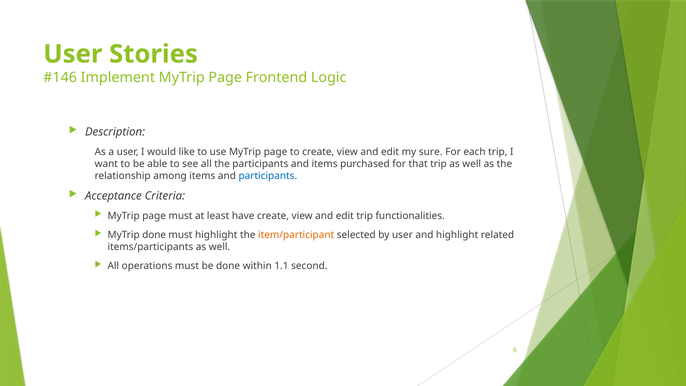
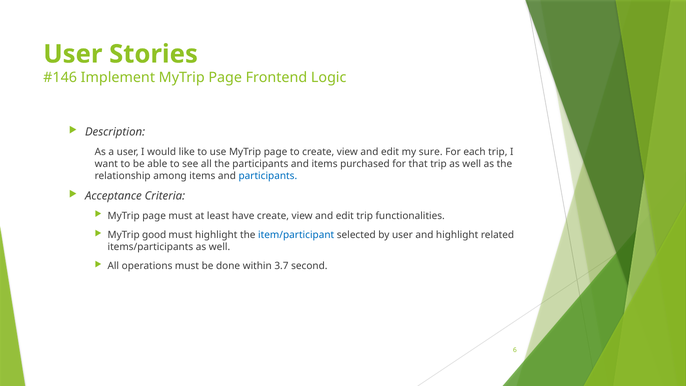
MyTrip done: done -> good (154, 235)
item/participant colour: orange -> blue (296, 235)
1.1: 1.1 -> 3.7 (281, 266)
